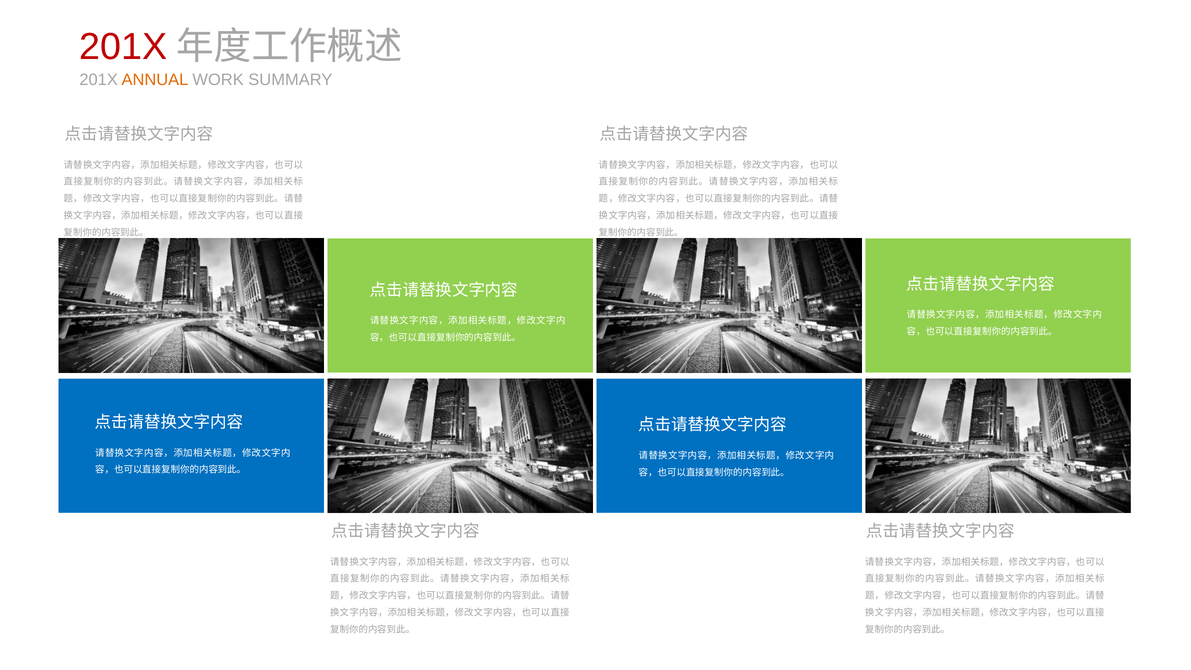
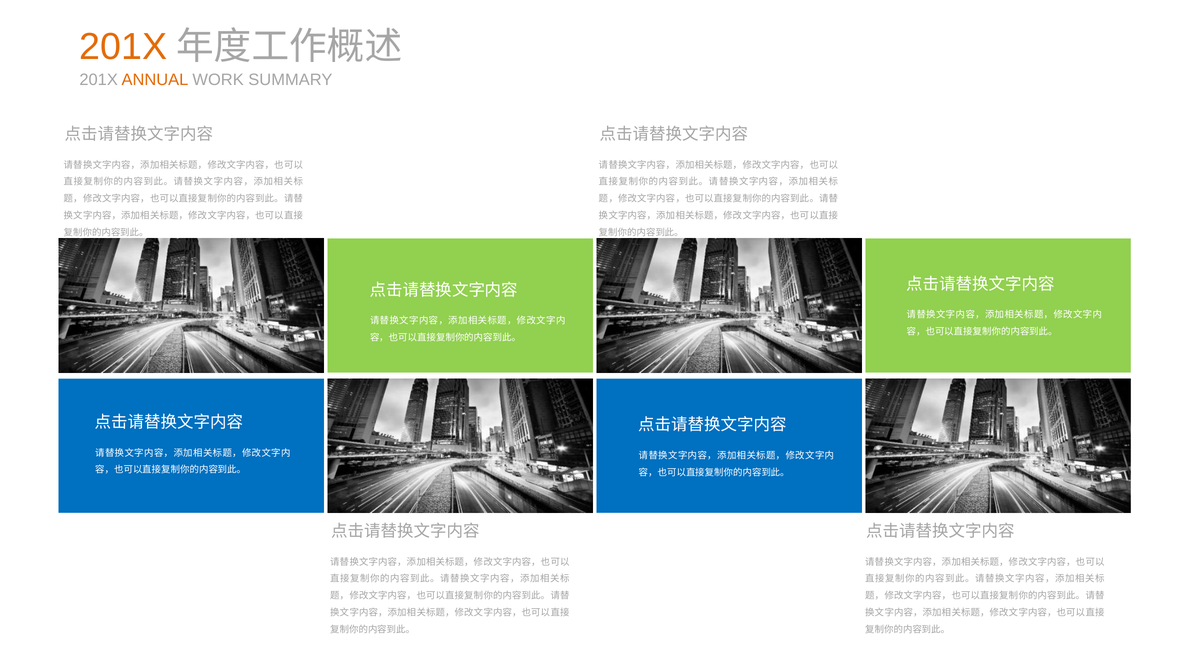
201X colour: red -> orange (123, 47)
